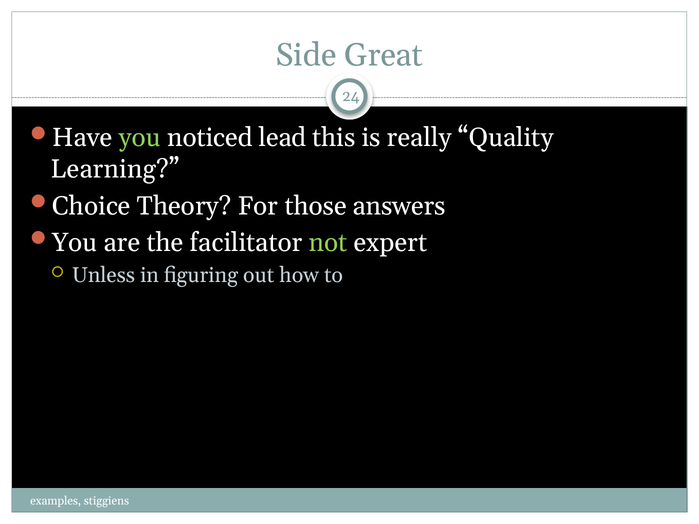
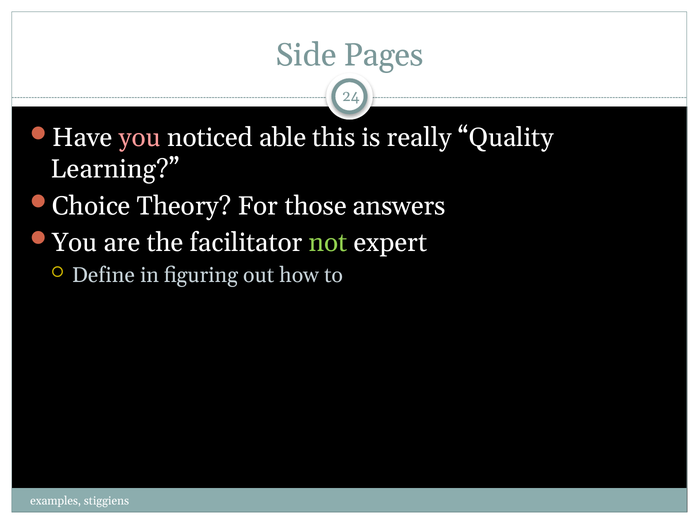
Great: Great -> Pages (384, 55)
you colour: light green -> pink (140, 138)
lead: lead -> able (283, 138)
Unless: Unless -> Define (103, 275)
